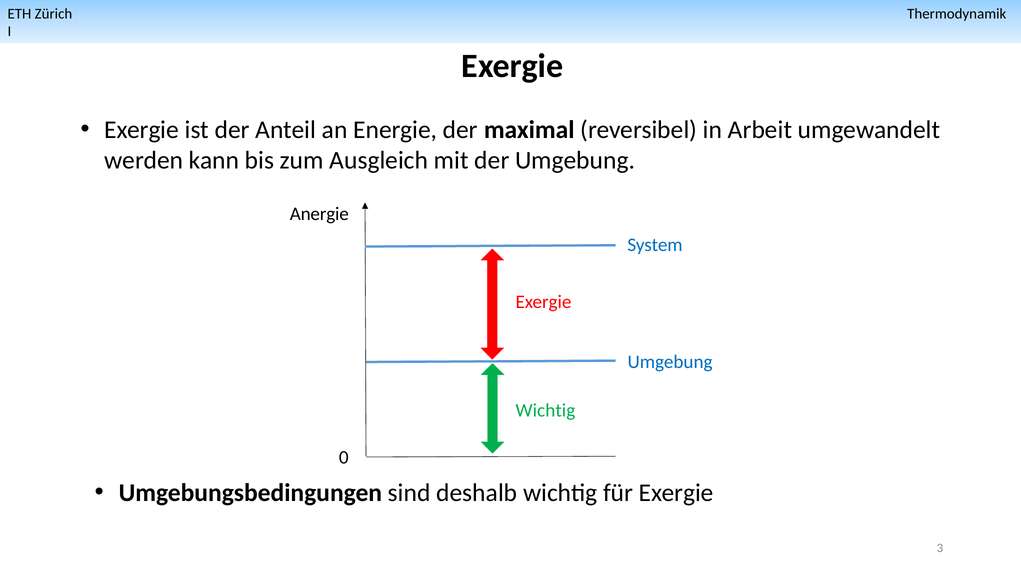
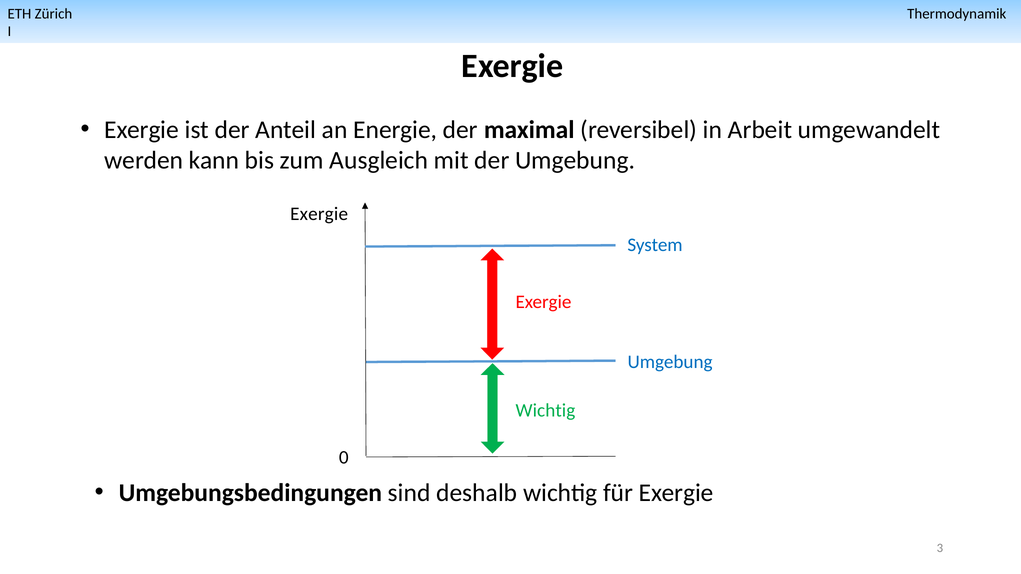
Anergie: Anergie -> Exergie (319, 214)
